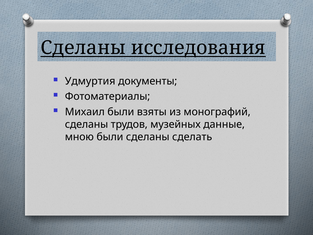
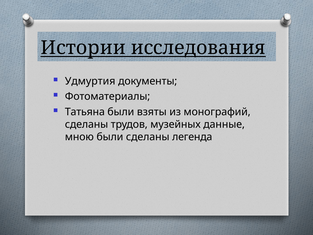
Сделаны: Сделаны -> Истории (83, 48)
Михаил: Михаил -> Татьяна (85, 112)
сделать: сделать -> легенда (192, 137)
